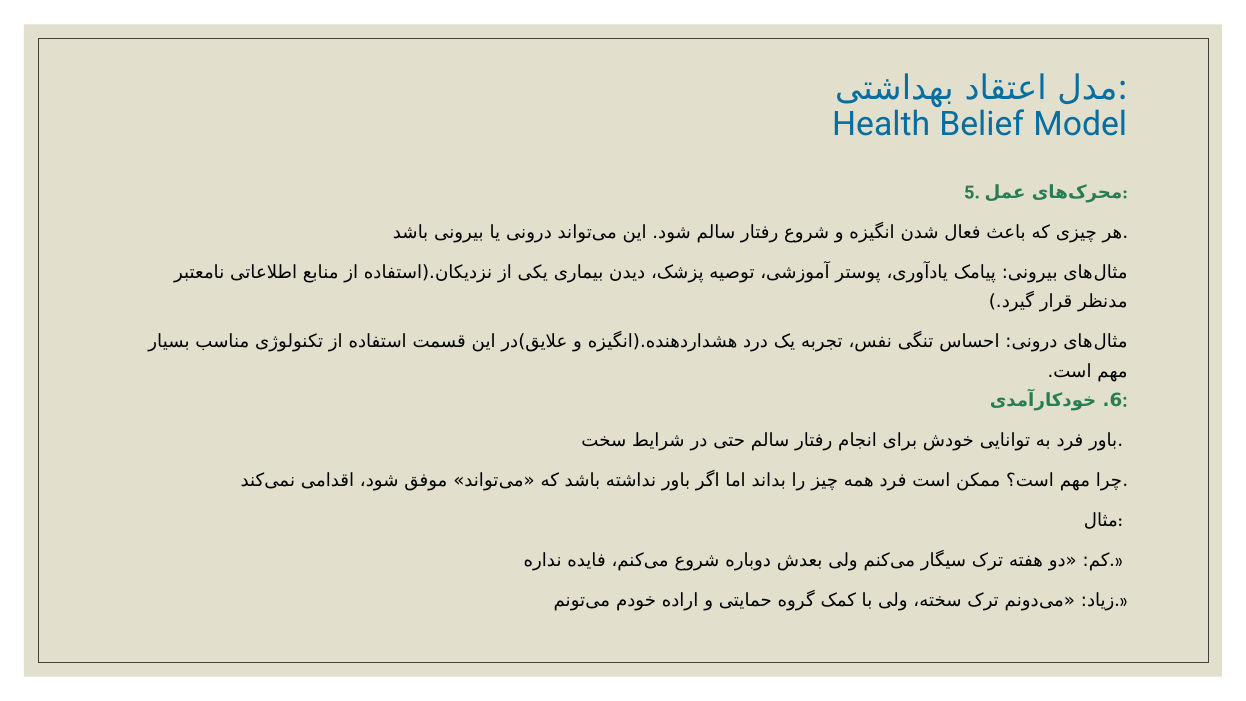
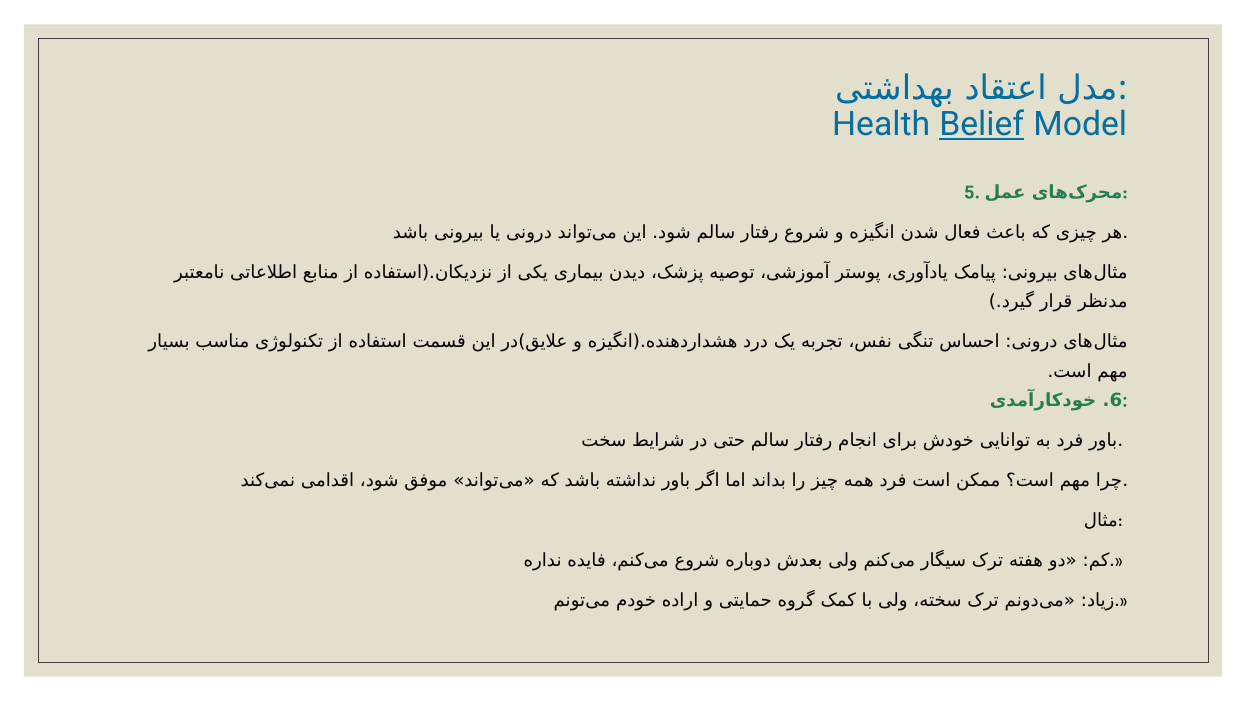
Belief underline: none -> present (982, 125)
